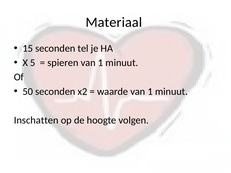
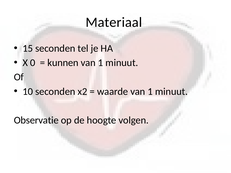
5: 5 -> 0 (33, 63)
spieren: spieren -> kunnen (63, 63)
50: 50 -> 10 (28, 92)
Inschatten: Inschatten -> Observatie (36, 120)
